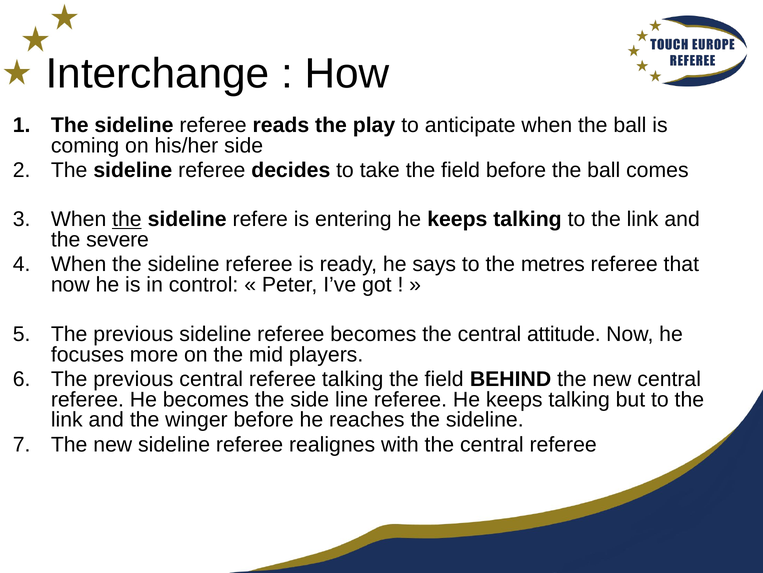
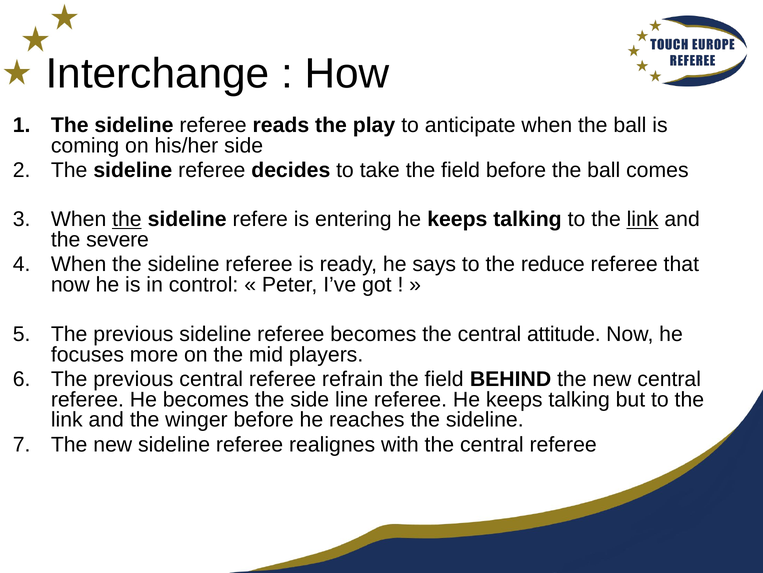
link underline: none -> present (643, 219)
metres: metres -> reduce (553, 264)
referee talking: talking -> refrain (353, 379)
